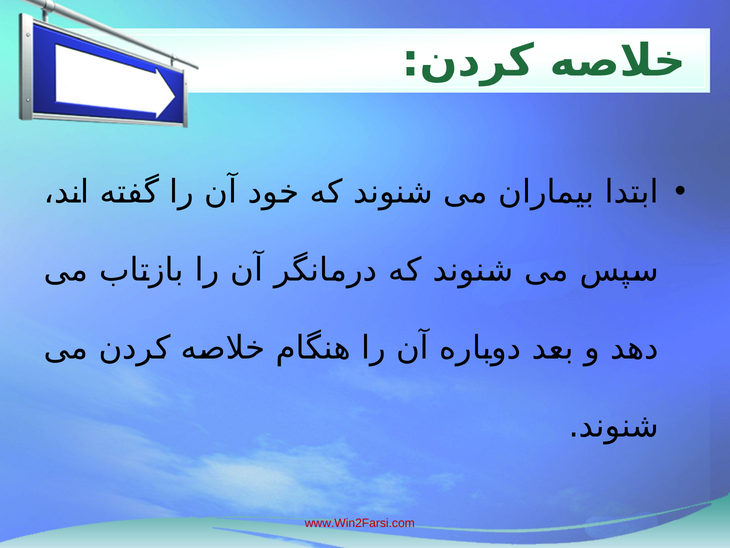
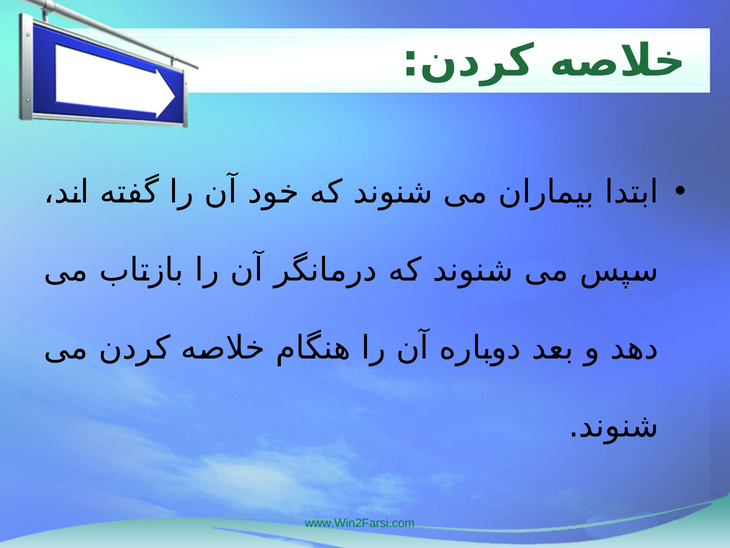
www.Win2Farsi.com colour: red -> green (360, 523)
